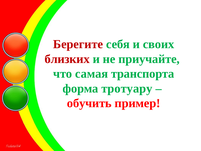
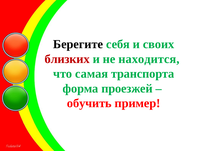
Берегите colour: red -> black (78, 44)
приучайте: приучайте -> находится (149, 59)
тротуару: тротуару -> проезжей (127, 88)
